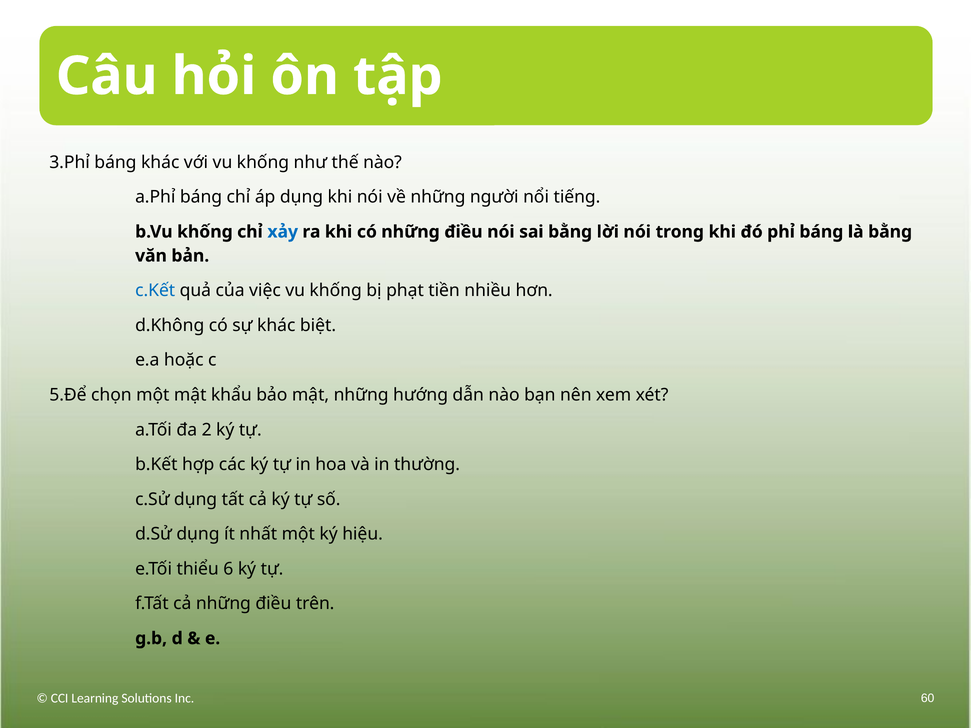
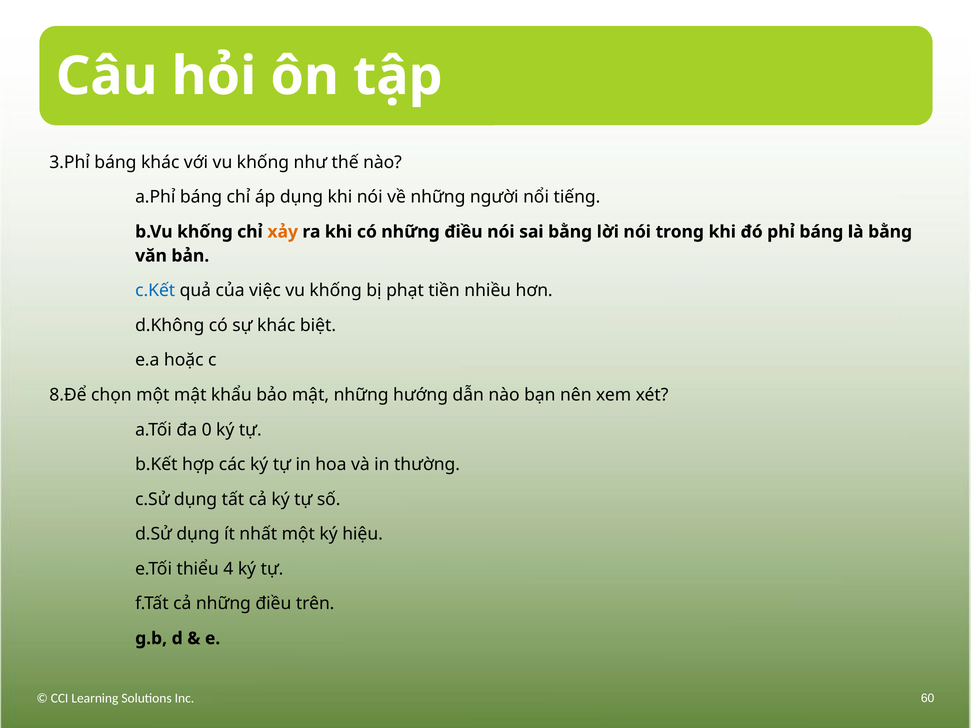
xảy colour: blue -> orange (283, 232)
5.Để: 5.Để -> 8.Để (68, 395)
2: 2 -> 0 (207, 430)
6: 6 -> 4 (228, 569)
